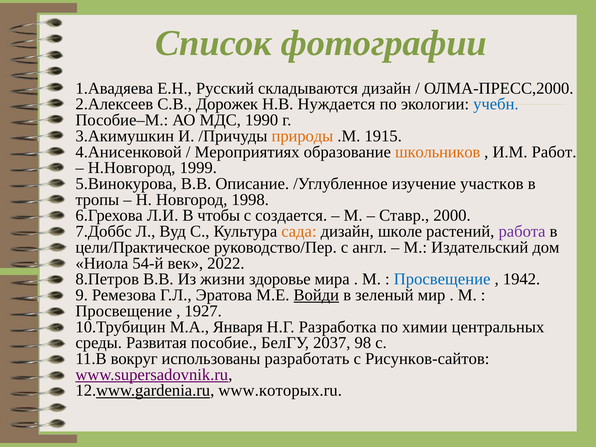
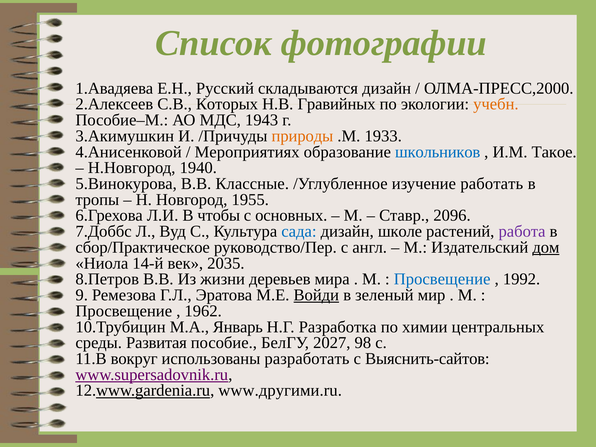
Дорожек: Дорожек -> Которых (227, 104)
Нуждается: Нуждается -> Гравийных (337, 104)
учебн colour: blue -> orange (496, 104)
1990: 1990 -> 1943 (262, 120)
1915: 1915 -> 1933 (383, 136)
школьников colour: orange -> blue (438, 152)
Работ: Работ -> Такое (554, 152)
1999: 1999 -> 1940 (198, 168)
Описание: Описание -> Классные (252, 184)
участков: участков -> работать (492, 184)
1998: 1998 -> 1955 (250, 200)
создается: создается -> основных (291, 216)
2000: 2000 -> 2096 (452, 216)
сада colour: orange -> blue (299, 231)
цели/Практическое: цели/Практическое -> сбор/Практическое (143, 247)
дом underline: none -> present (546, 247)
54-й: 54-й -> 14-й (148, 263)
2022: 2022 -> 2035 (226, 263)
здоровье: здоровье -> деревьев (280, 279)
1942: 1942 -> 1992 (522, 279)
1927: 1927 -> 1962 (203, 311)
Января: Января -> Январь (238, 327)
2037: 2037 -> 2027 (332, 343)
Рисунков-сайтов: Рисунков-сайтов -> Выяснить-сайтов (427, 359)
www.которых.ru: www.которых.ru -> www.другими.ru (280, 391)
